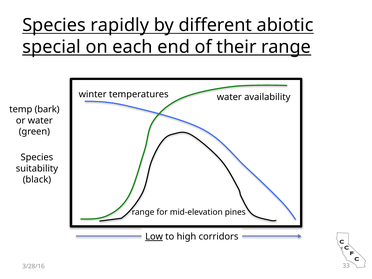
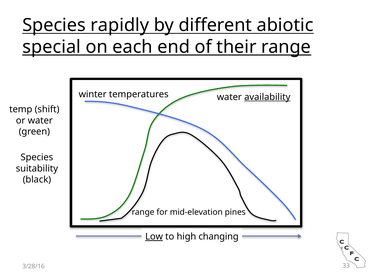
availability underline: none -> present (267, 97)
bark: bark -> shift (47, 109)
corridors: corridors -> changing (219, 237)
